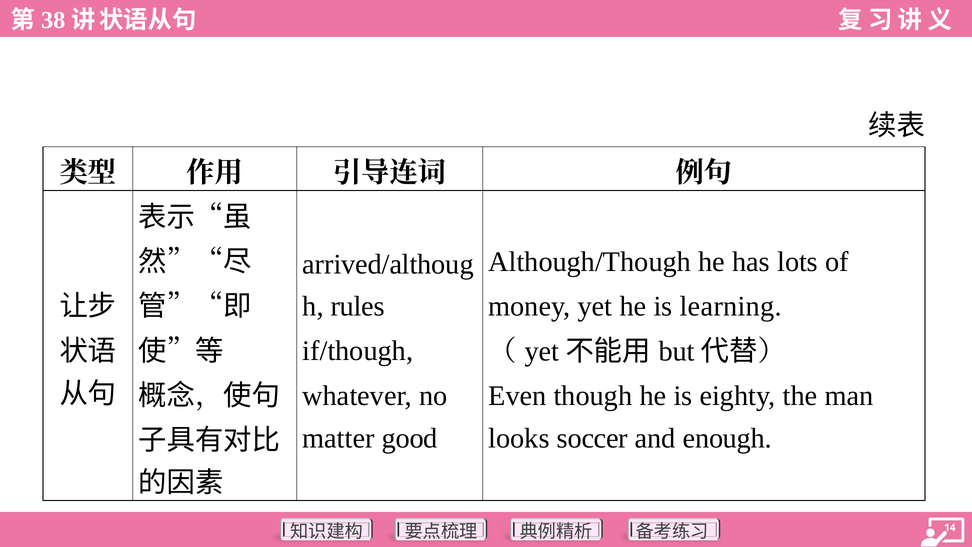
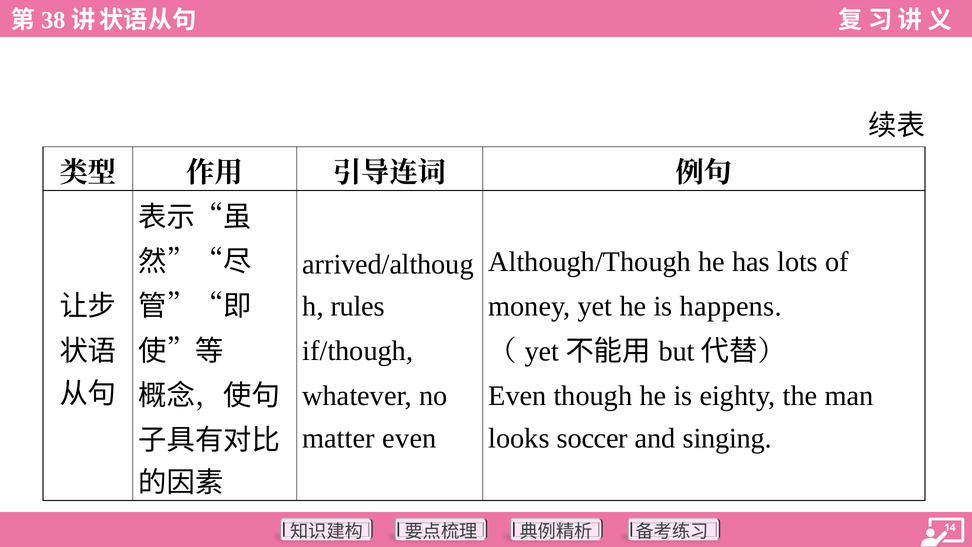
learning: learning -> happens (731, 306)
matter good: good -> even (409, 438)
enough: enough -> singing (727, 438)
